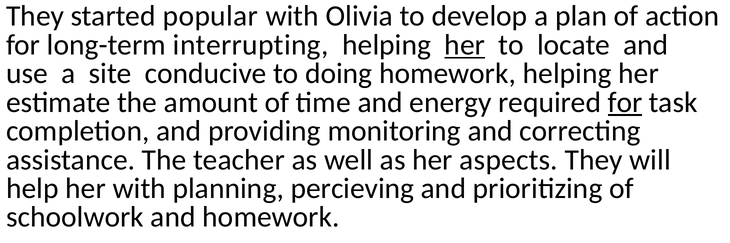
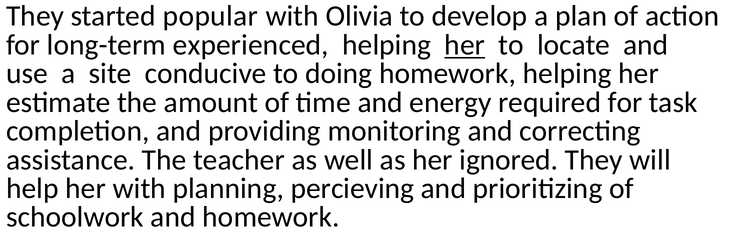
interrupting: interrupting -> experienced (251, 45)
for underline: present -> none (625, 102)
aspects: aspects -> ignored (509, 160)
